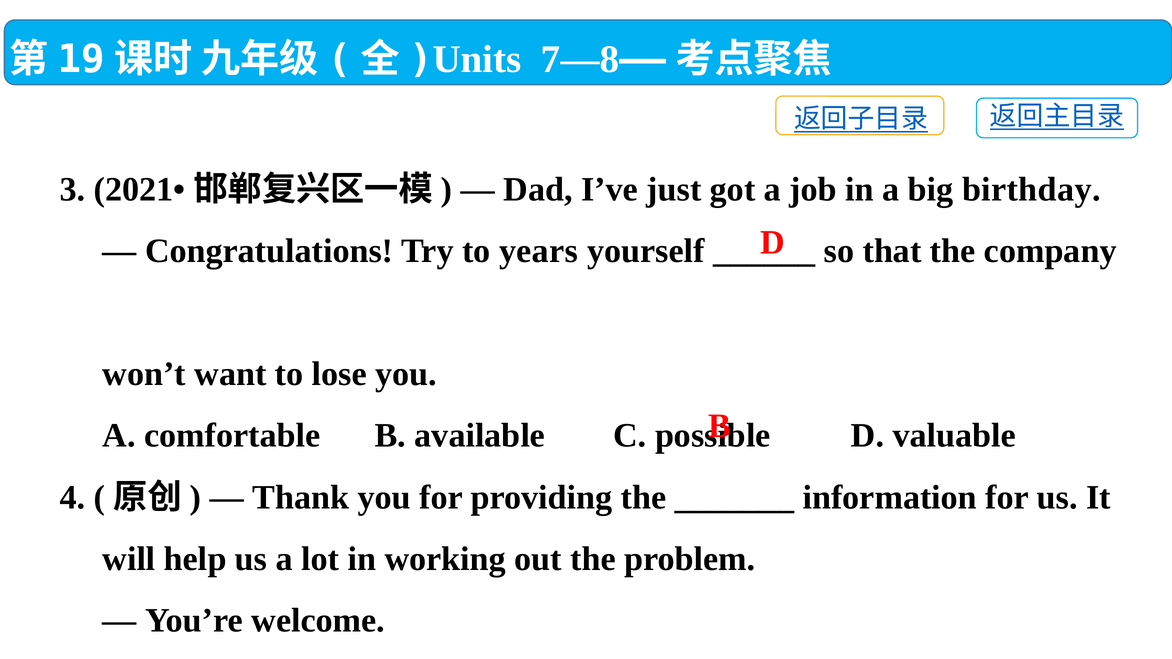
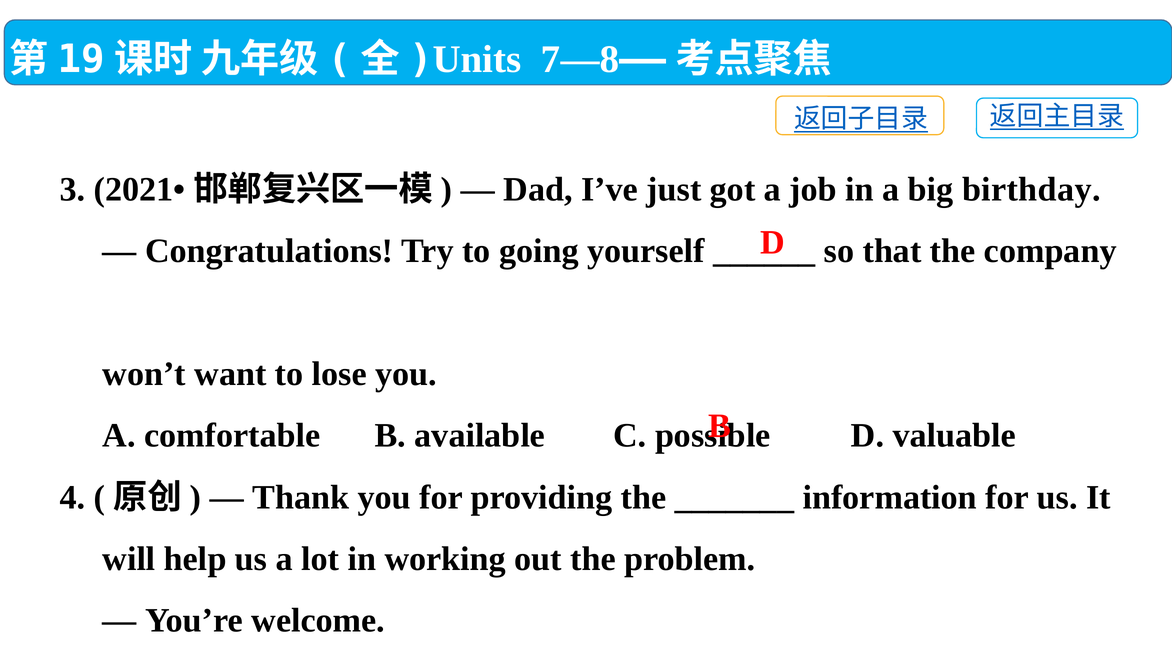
years: years -> going (539, 251)
